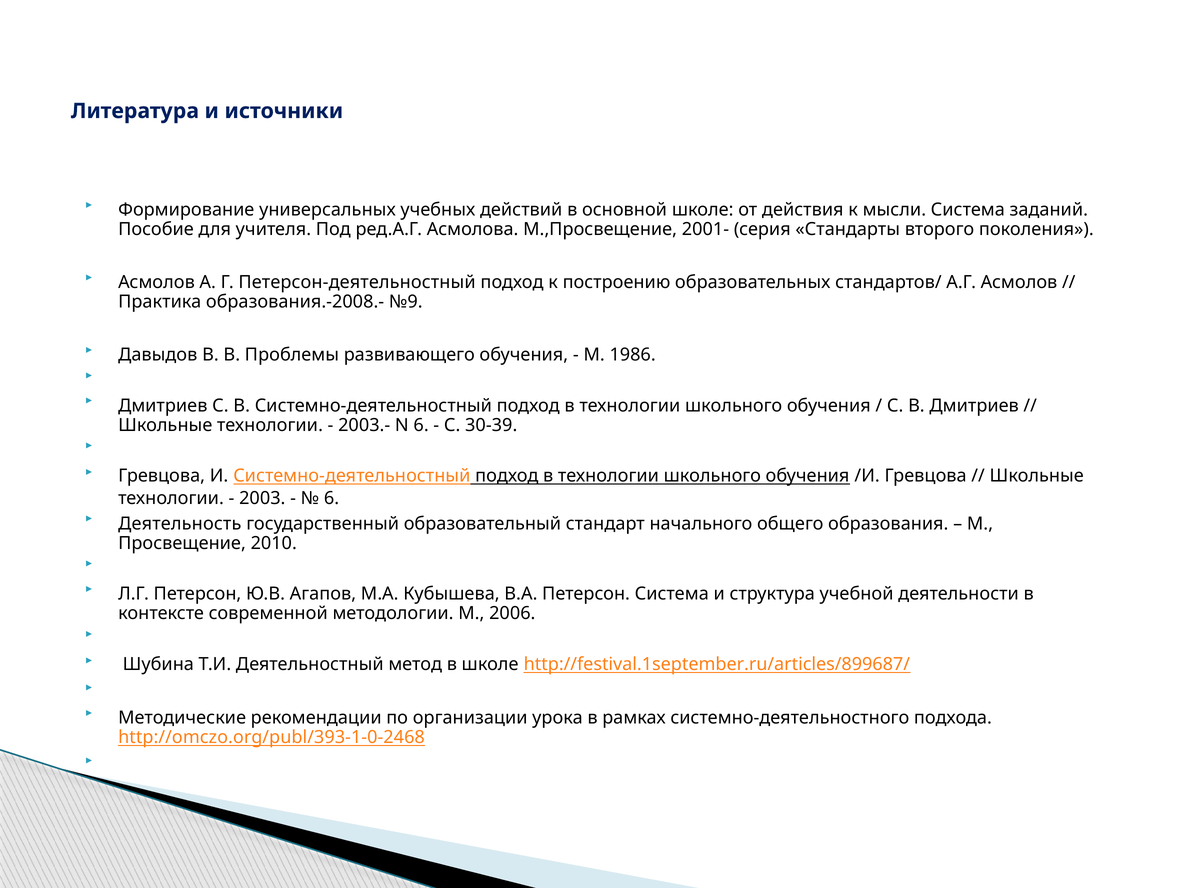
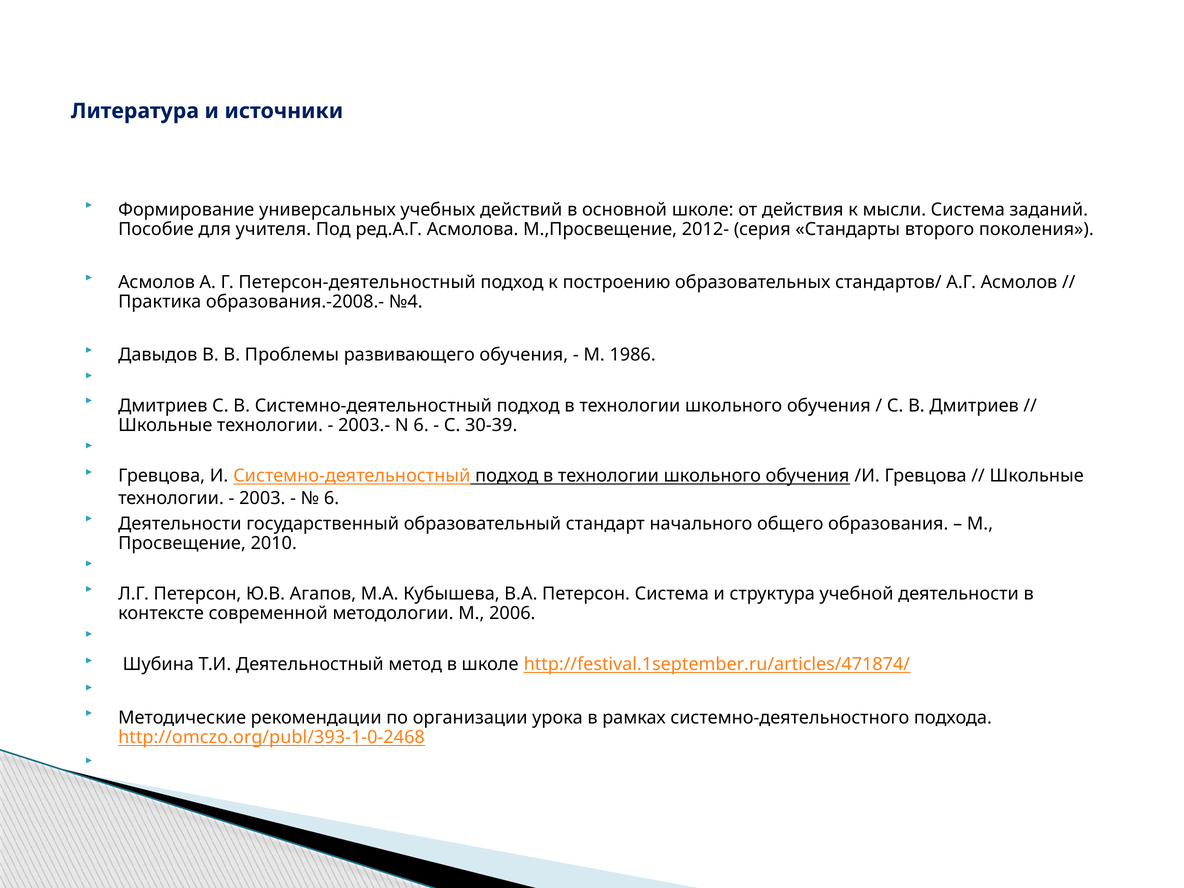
2001-: 2001- -> 2012- (705, 229)
№9: №9 -> №4 (406, 302)
Деятельность: Деятельность -> Деятельности (180, 524)
http://festival.1september.ru/articles/899687/: http://festival.1september.ru/articles/899687/ -> http://festival.1september.ru/articles/471874/ (717, 664)
